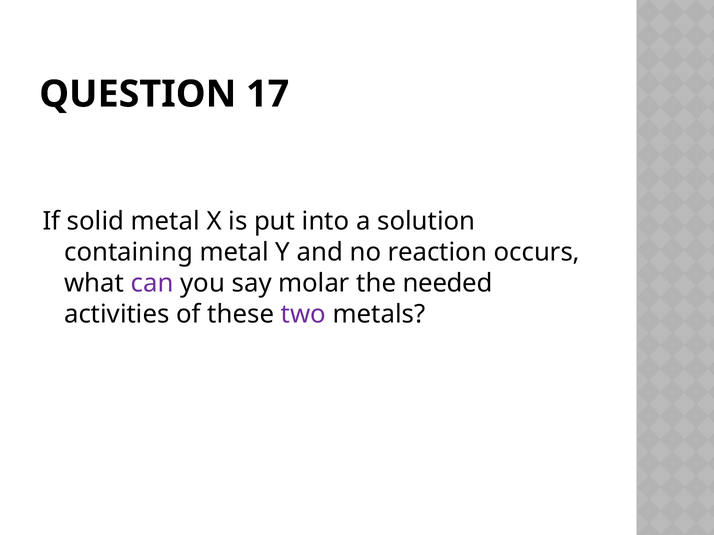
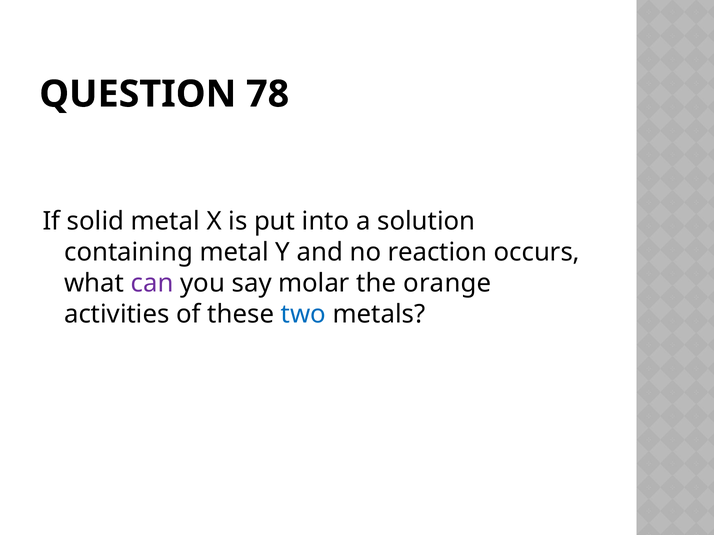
17: 17 -> 78 (268, 94)
needed: needed -> orange (447, 283)
two colour: purple -> blue (303, 314)
